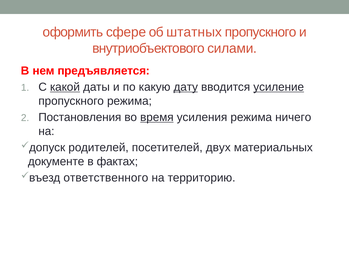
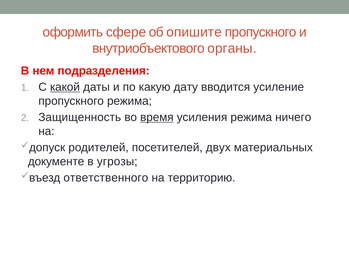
штатных: штатных -> опишите (194, 32)
силами: силами -> органы (232, 48)
предъявляется: предъявляется -> подразделения (104, 71)
дату underline: present -> none (186, 87)
усиление underline: present -> none (279, 87)
Постановления: Постановления -> Защищенность (80, 117)
фактах: фактах -> угрозы (117, 161)
